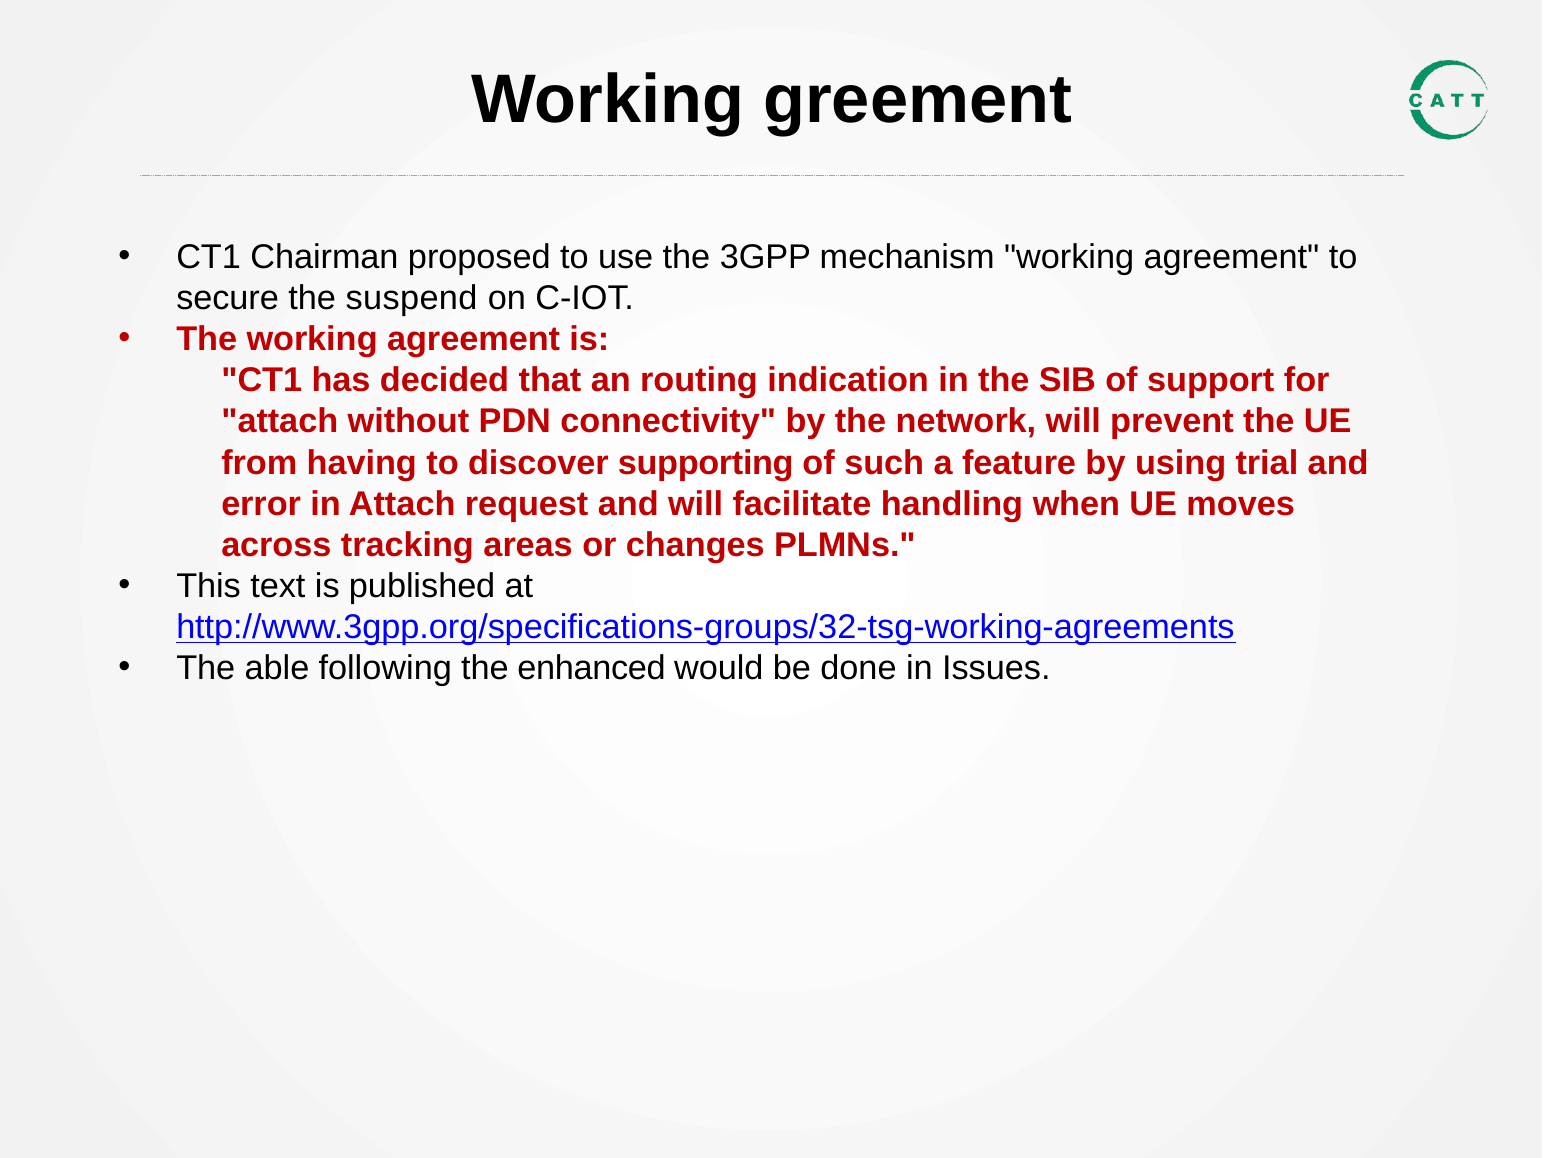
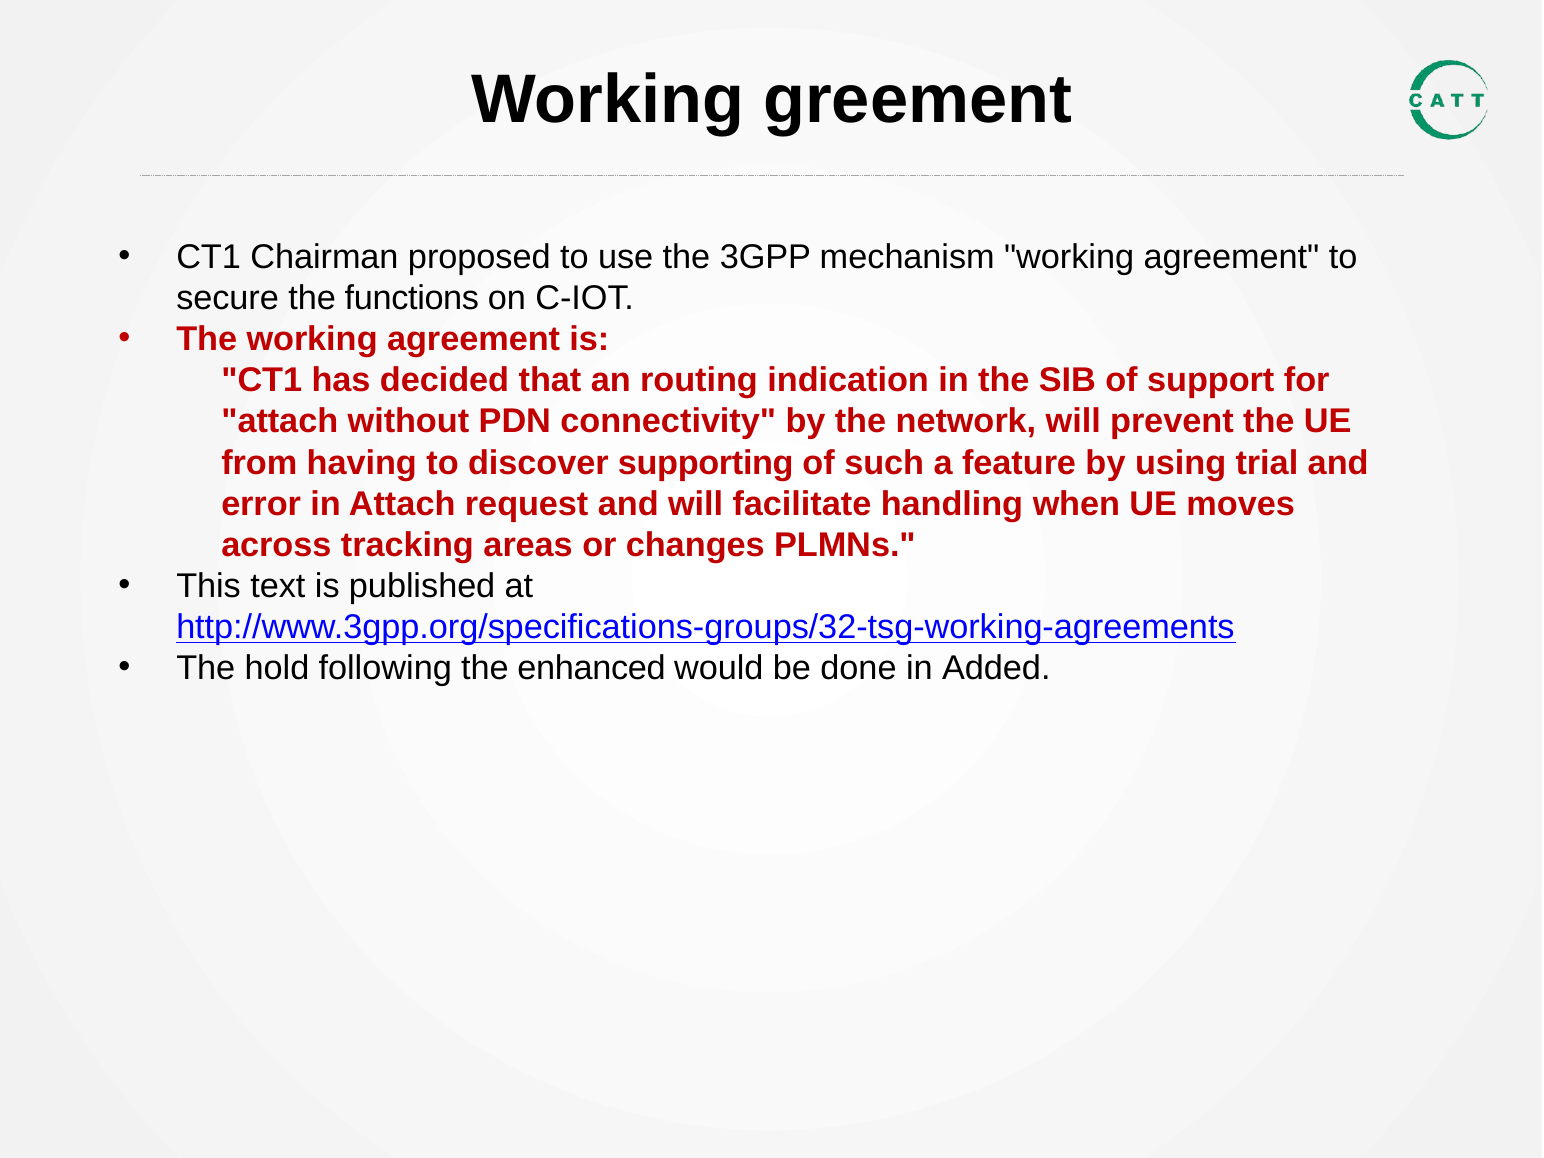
suspend: suspend -> functions (412, 298)
able: able -> hold (277, 668)
Issues: Issues -> Added (996, 668)
